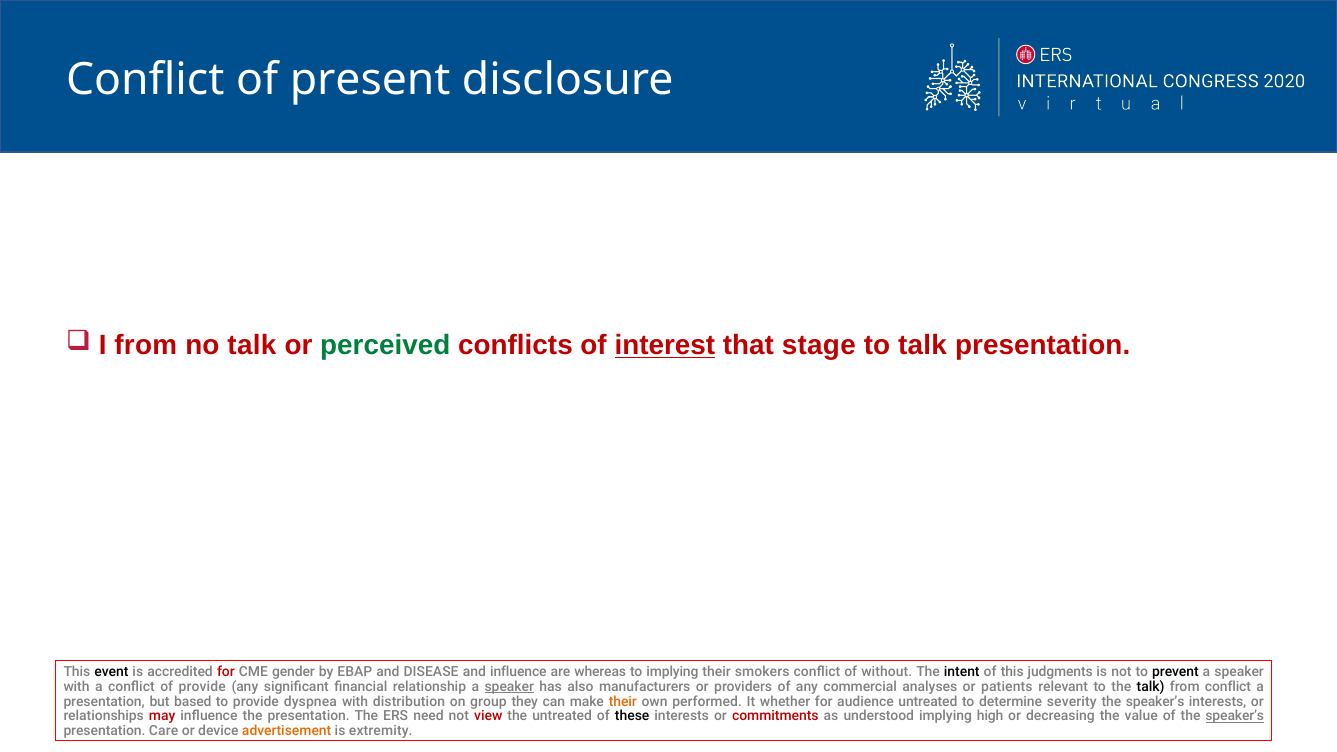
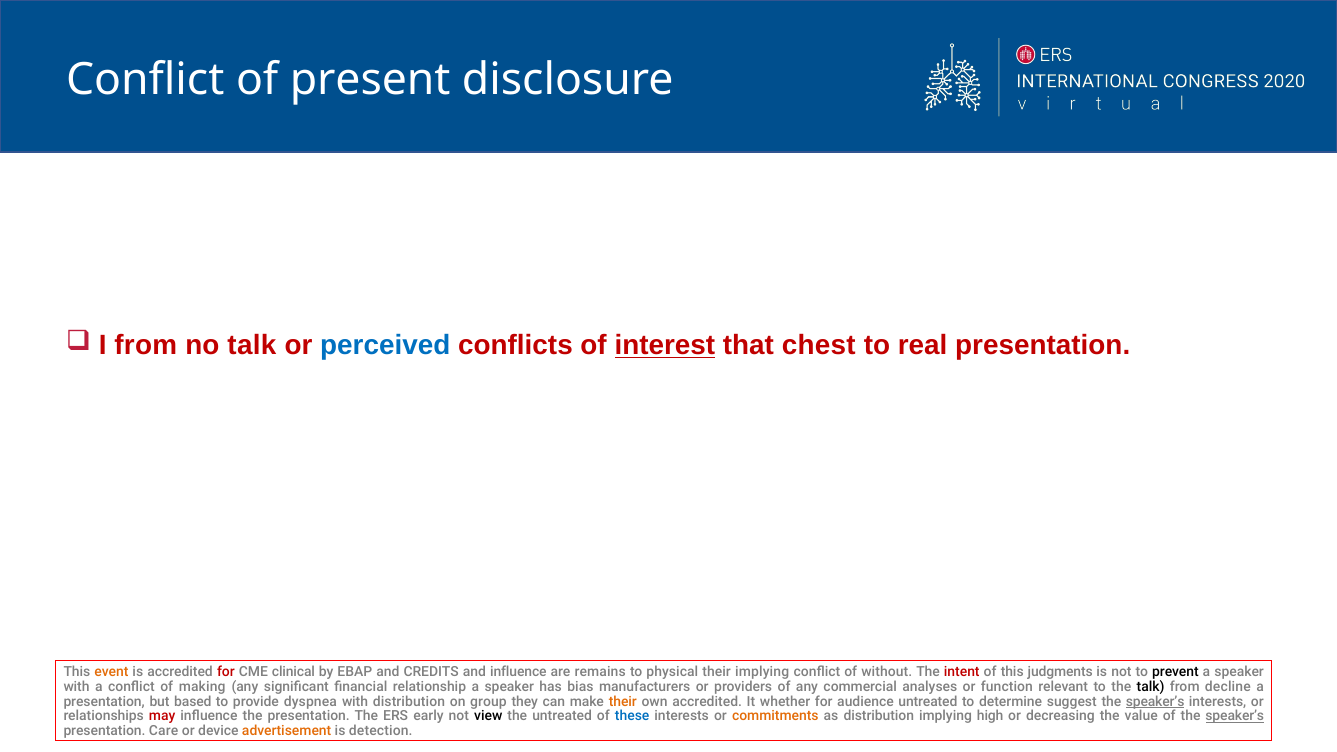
perceived colour: green -> blue (385, 346)
stage: stage -> chest (819, 346)
to talk: talk -> real (923, 346)
event colour: black -> orange (111, 672)
gender: gender -> clinical (293, 672)
DISEASE: DISEASE -> CREDITS (431, 672)
whereas: whereas -> remains (600, 672)
to implying: implying -> physical (672, 672)
their smokers: smokers -> implying (762, 672)
intent colour: black -> red (962, 672)
of provide: provide -> making (202, 687)
speaker underline: present -> none (509, 687)
also: also -> bias (580, 687)
patients: patients -> function (1007, 687)
from conflict: conflict -> decline (1228, 687)
own performed: performed -> accredited (707, 702)
severity: severity -> suggest (1072, 702)
speaker’s underline: none -> present (1155, 702)
need: need -> early (428, 716)
view colour: red -> black (488, 716)
these colour: black -> blue (632, 716)
commitments colour: red -> orange (775, 716)
as understood: understood -> distribution (879, 716)
extremity: extremity -> detection (381, 731)
